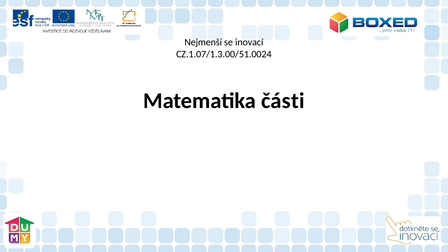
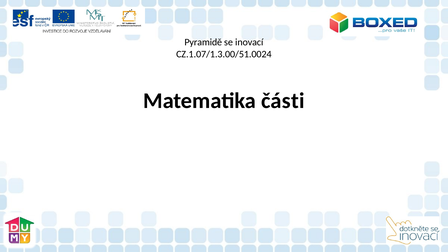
Nejmenší: Nejmenší -> Pyramidě (203, 42)
